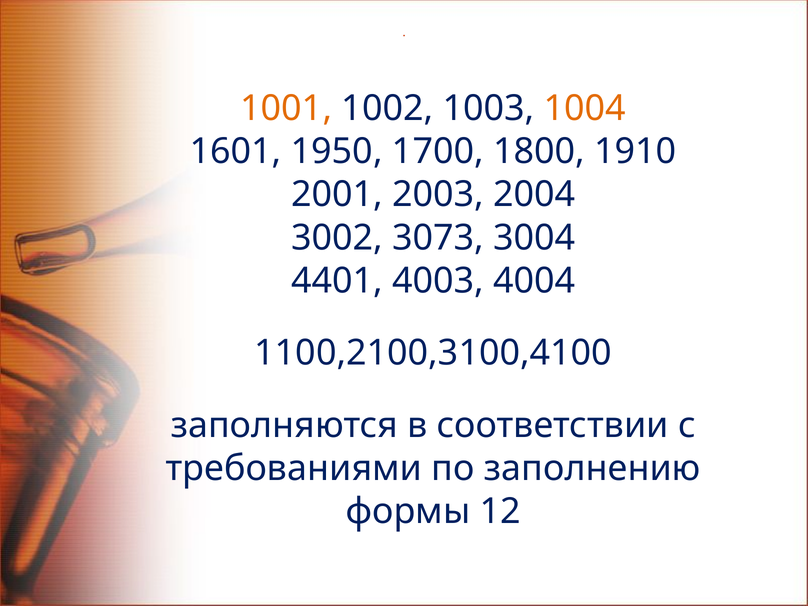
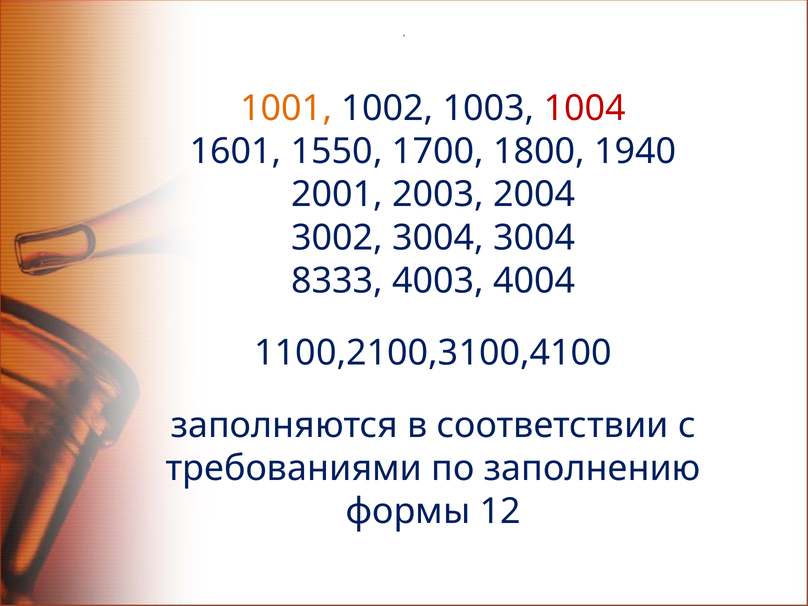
1004 colour: orange -> red (585, 108)
1950: 1950 -> 1550 (337, 151)
1910: 1910 -> 1940 (635, 151)
3002 3073: 3073 -> 3004 (438, 238)
4401: 4401 -> 8333 (337, 281)
